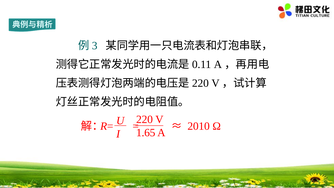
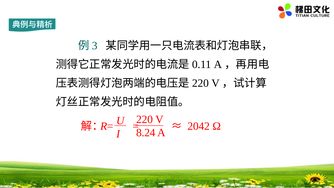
2010: 2010 -> 2042 (199, 126)
1.65: 1.65 -> 8.24 (146, 133)
